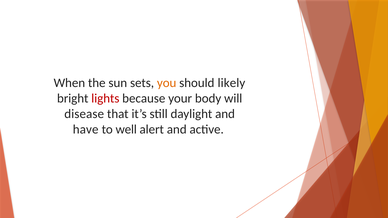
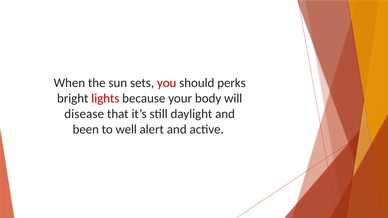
you colour: orange -> red (167, 83)
likely: likely -> perks (232, 83)
have: have -> been (86, 130)
